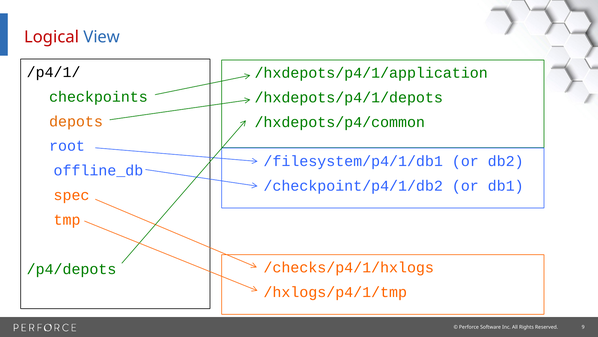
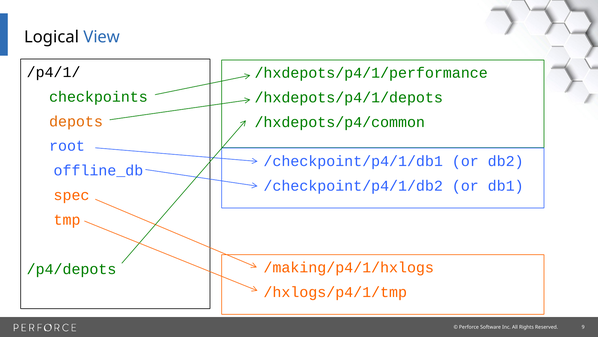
Logical colour: red -> black (52, 37)
/hxdepots/p4/1/application: /hxdepots/p4/1/application -> /hxdepots/p4/1/performance (371, 73)
/filesystem/p4/1/db1: /filesystem/p4/1/db1 -> /checkpoint/p4/1/db1 (353, 161)
/checks/p4/1/hxlogs: /checks/p4/1/hxlogs -> /making/p4/1/hxlogs (349, 267)
